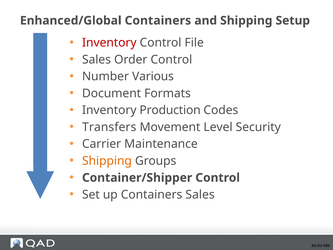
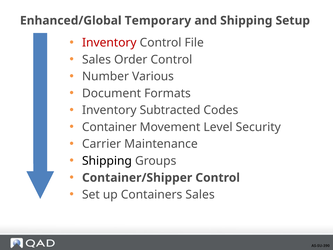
Enhanced/Global Containers: Containers -> Temporary (158, 21)
Production: Production -> Subtracted (170, 110)
Transfers: Transfers -> Container (109, 127)
Shipping colour: orange -> black (107, 161)
